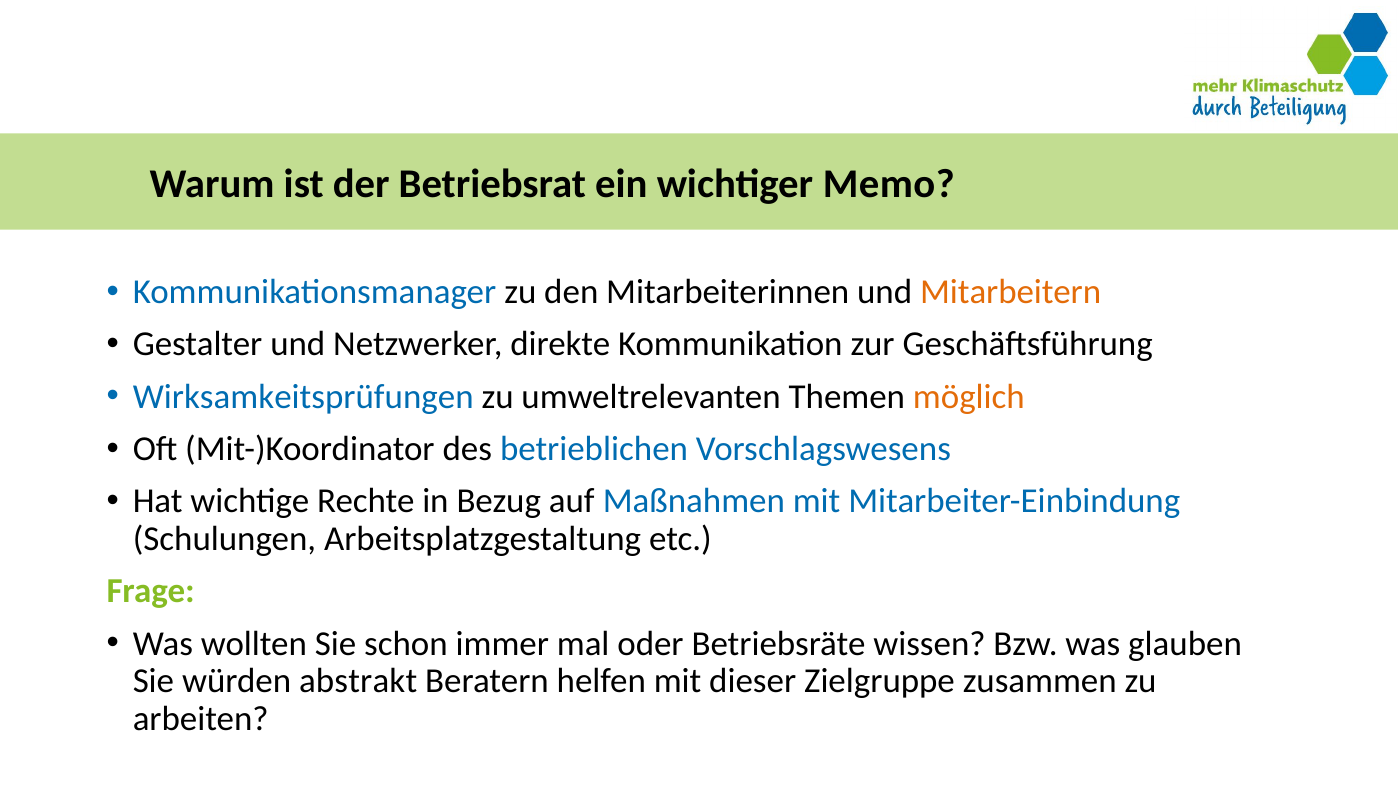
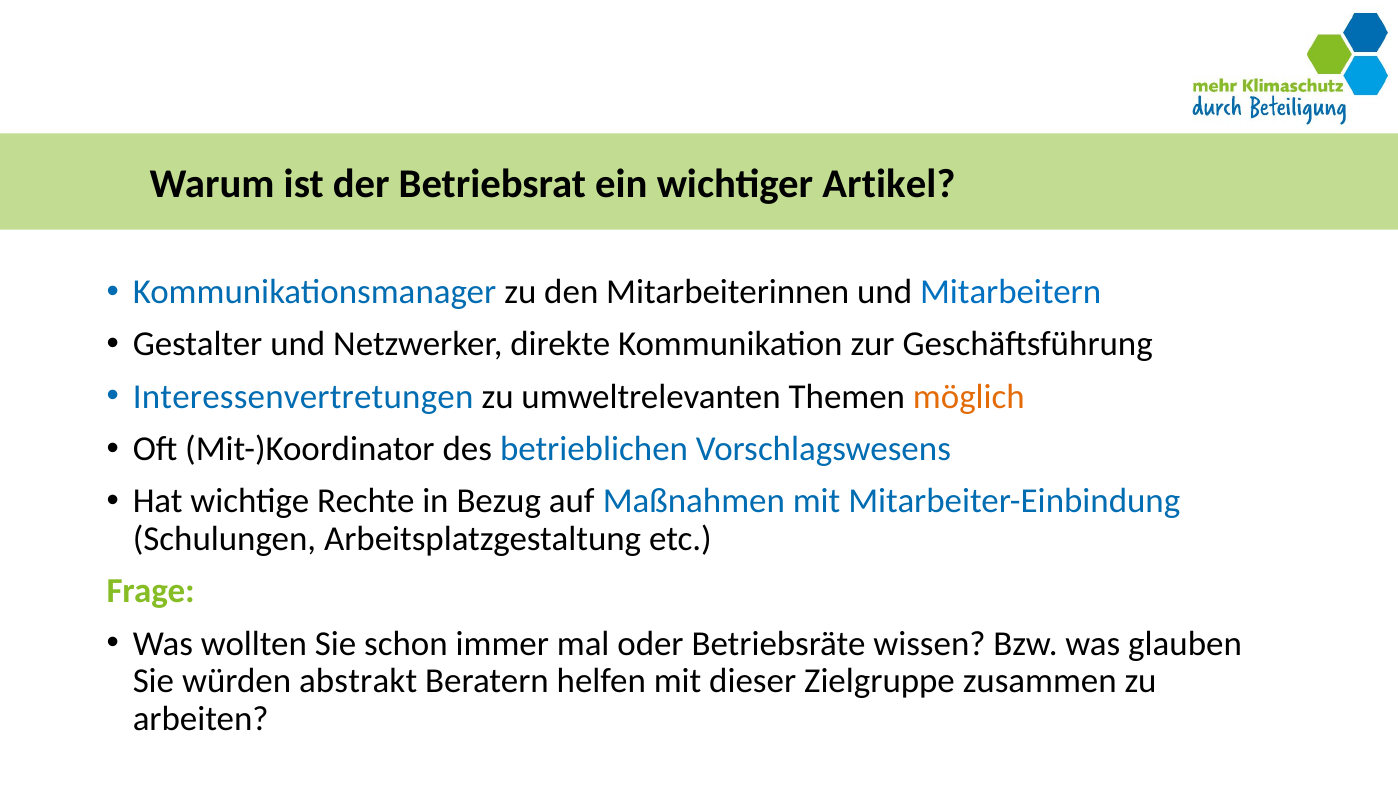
Memo: Memo -> Artikel (889, 184)
Mitarbeitern colour: orange -> blue (1011, 292)
Wirksamkeitsprüfungen: Wirksamkeitsprüfungen -> Interessenvertretungen (303, 397)
